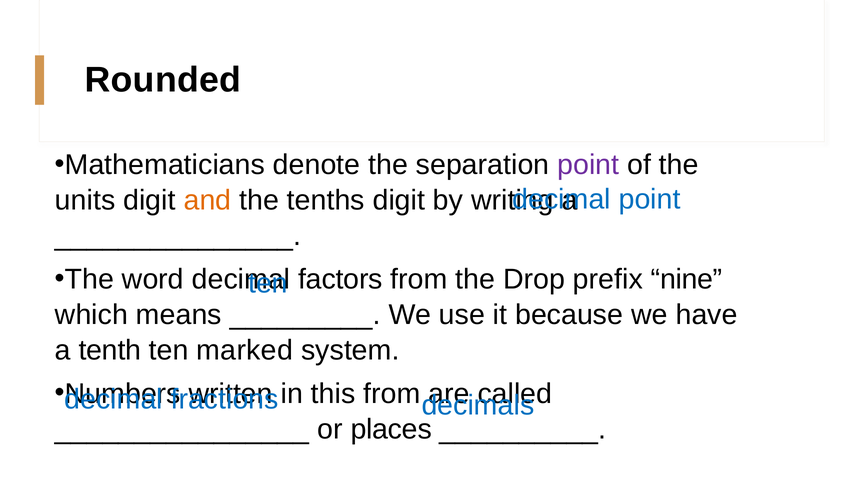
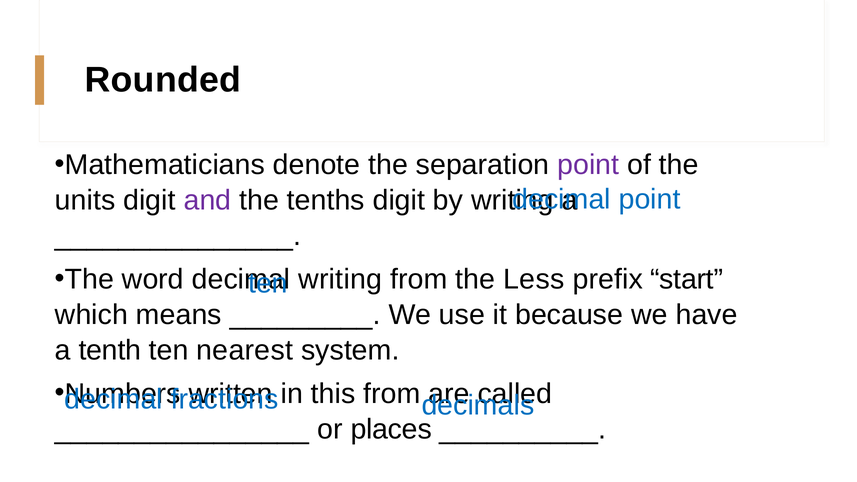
and colour: orange -> purple (207, 200)
factors: factors -> writing (340, 279)
Drop: Drop -> Less (534, 279)
nine: nine -> start (687, 279)
marked: marked -> nearest (245, 350)
